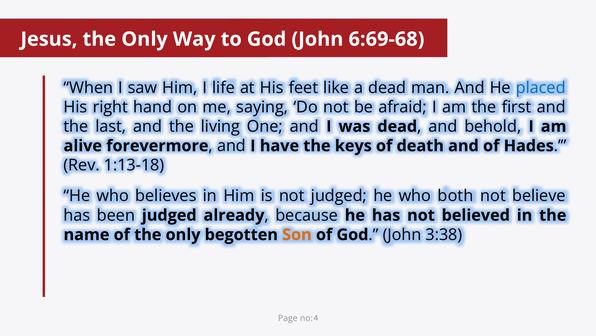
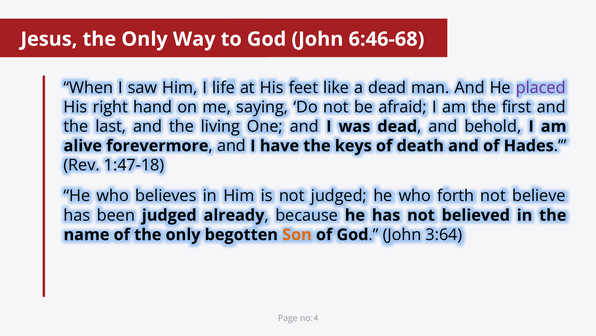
6:69-68: 6:69-68 -> 6:46-68 (386, 39)
placed colour: blue -> purple (541, 88)
1:13-18: 1:13-18 -> 1:47-18 (134, 165)
both: both -> forth (456, 196)
3:38: 3:38 -> 3:64 (444, 235)
